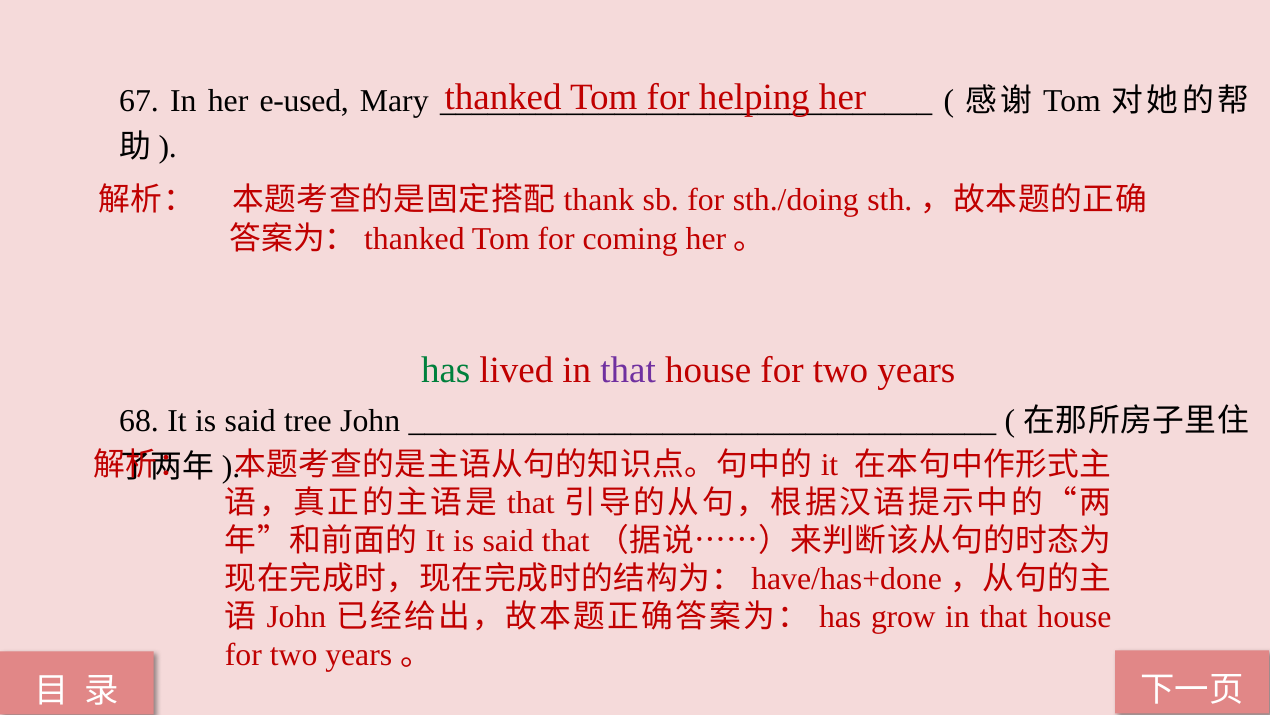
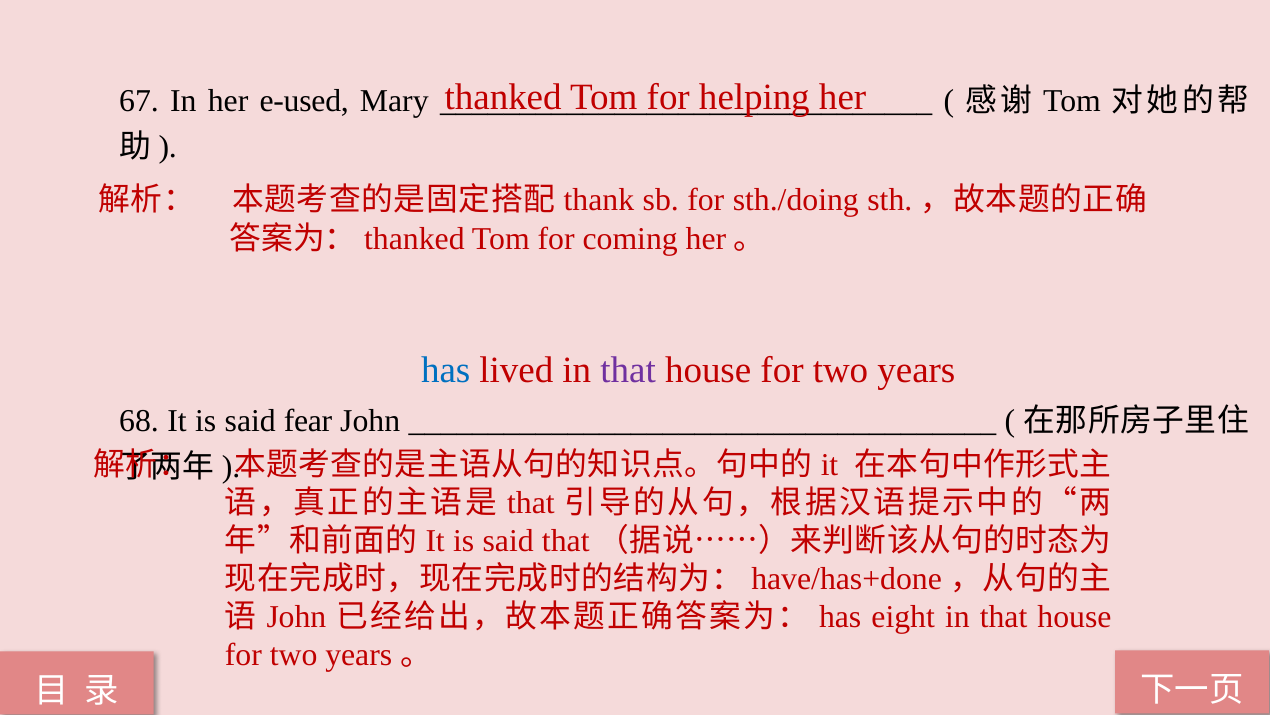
has colour: green -> blue (446, 370)
tree: tree -> fear (308, 421)
grow: grow -> eight (903, 617)
